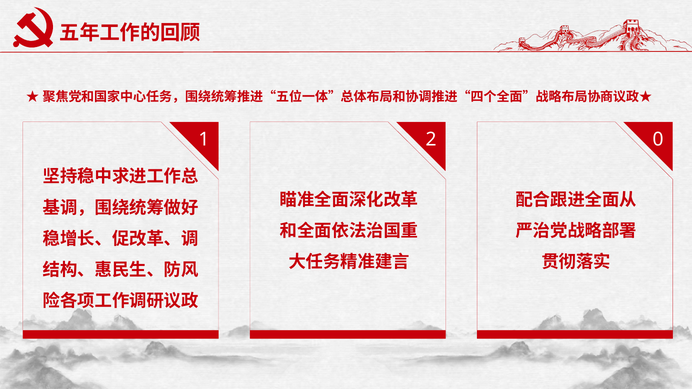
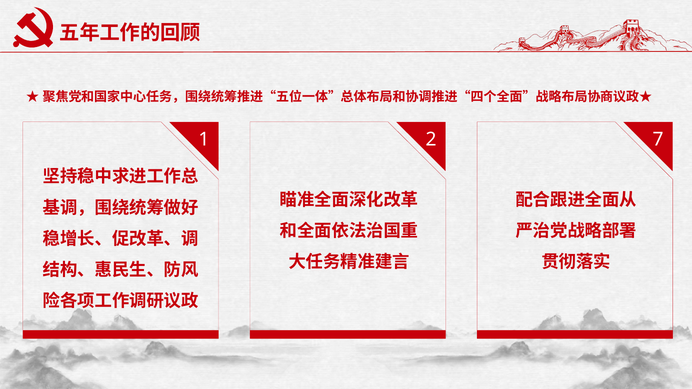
0: 0 -> 7 (658, 139)
